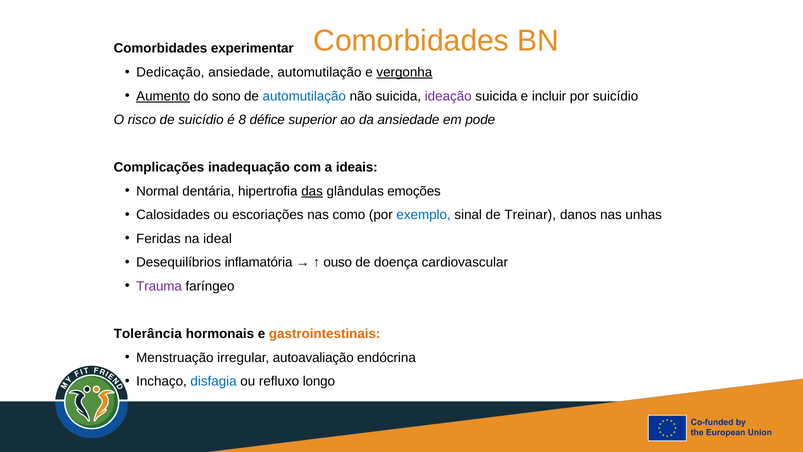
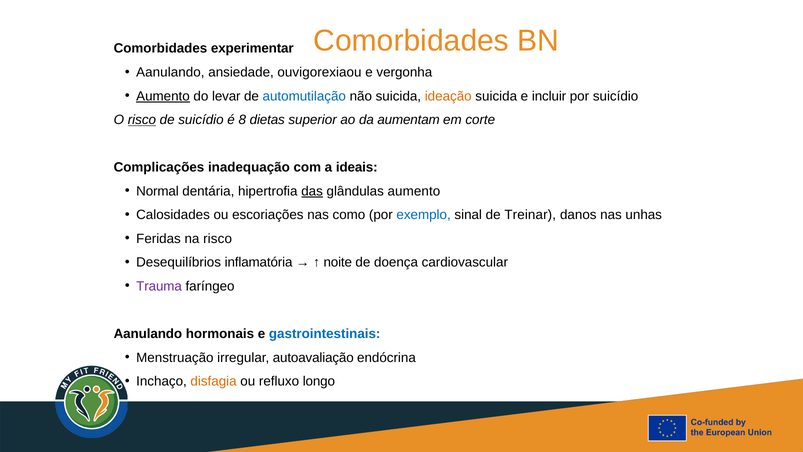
Dedicação: Dedicação -> Aanulando (170, 72)
ansiedade automutilação: automutilação -> ouvigorexiaou (319, 72)
vergonha underline: present -> none (404, 72)
sono: sono -> levar (226, 96)
ideação colour: purple -> orange (448, 96)
risco underline: none -> present (142, 120)
défice: défice -> dietas (267, 120)
da ansiedade: ansiedade -> aumentam (409, 120)
pode: pode -> corte (480, 120)
glândulas emoções: emoções -> aumento (414, 191)
na ideal: ideal -> risco (218, 239)
ouso: ouso -> noite (338, 262)
Tolerância: Tolerância -> Aanulando (148, 334)
gastrointestinais colour: orange -> blue (325, 334)
disfagia colour: blue -> orange (214, 381)
